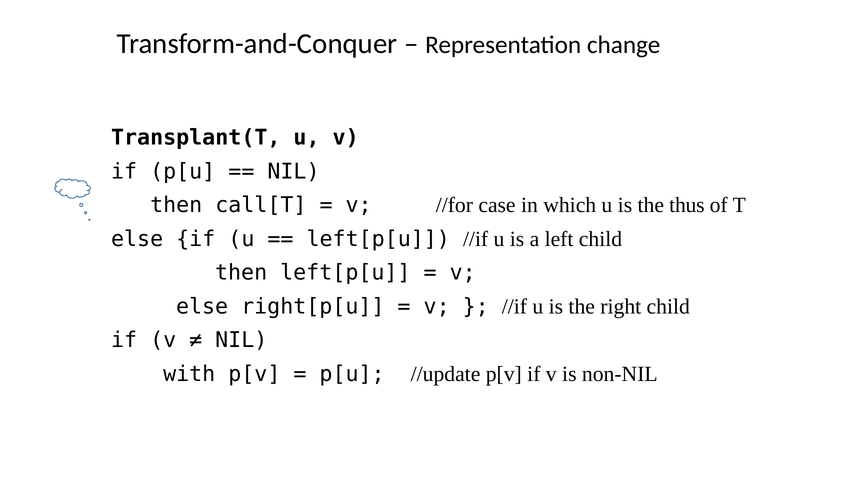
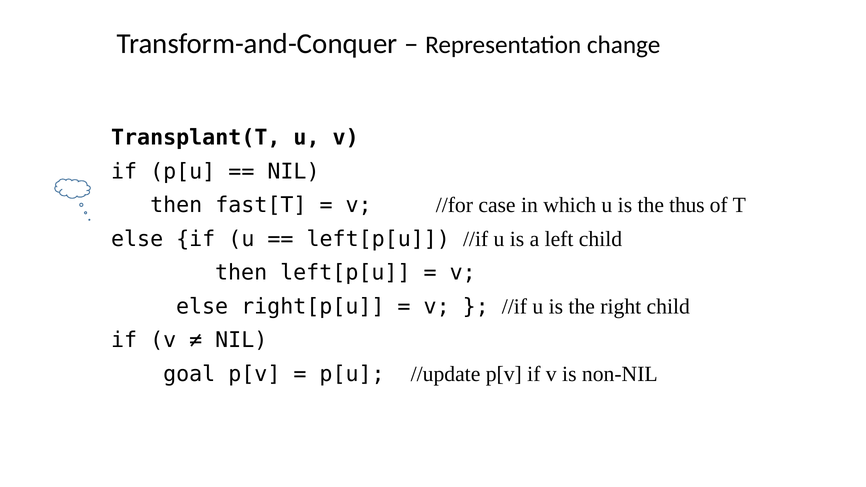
call[T: call[T -> fast[T (261, 205)
with: with -> goal (189, 374)
